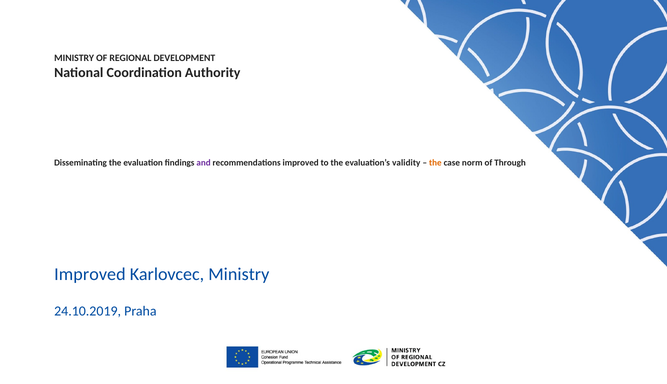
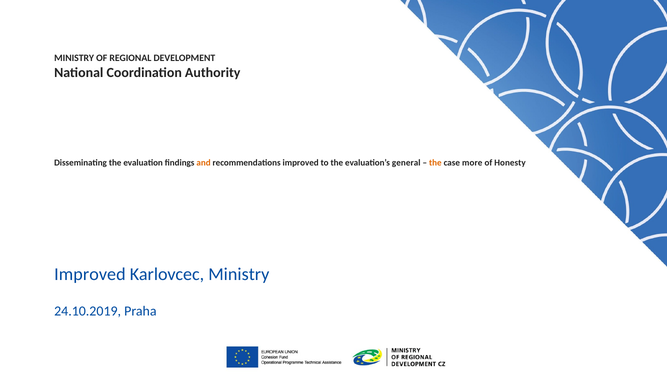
and colour: purple -> orange (204, 163)
validity: validity -> general (406, 163)
norm: norm -> more (472, 163)
Through: Through -> Honesty (510, 163)
